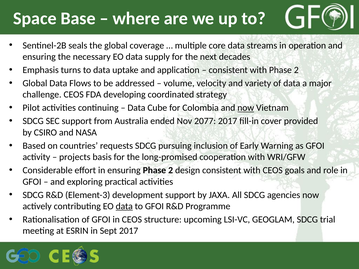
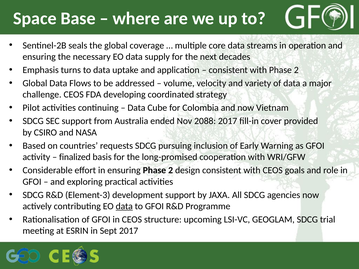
now underline: present -> none (246, 108)
2077: 2077 -> 2088 (205, 121)
projects: projects -> finalized (75, 157)
